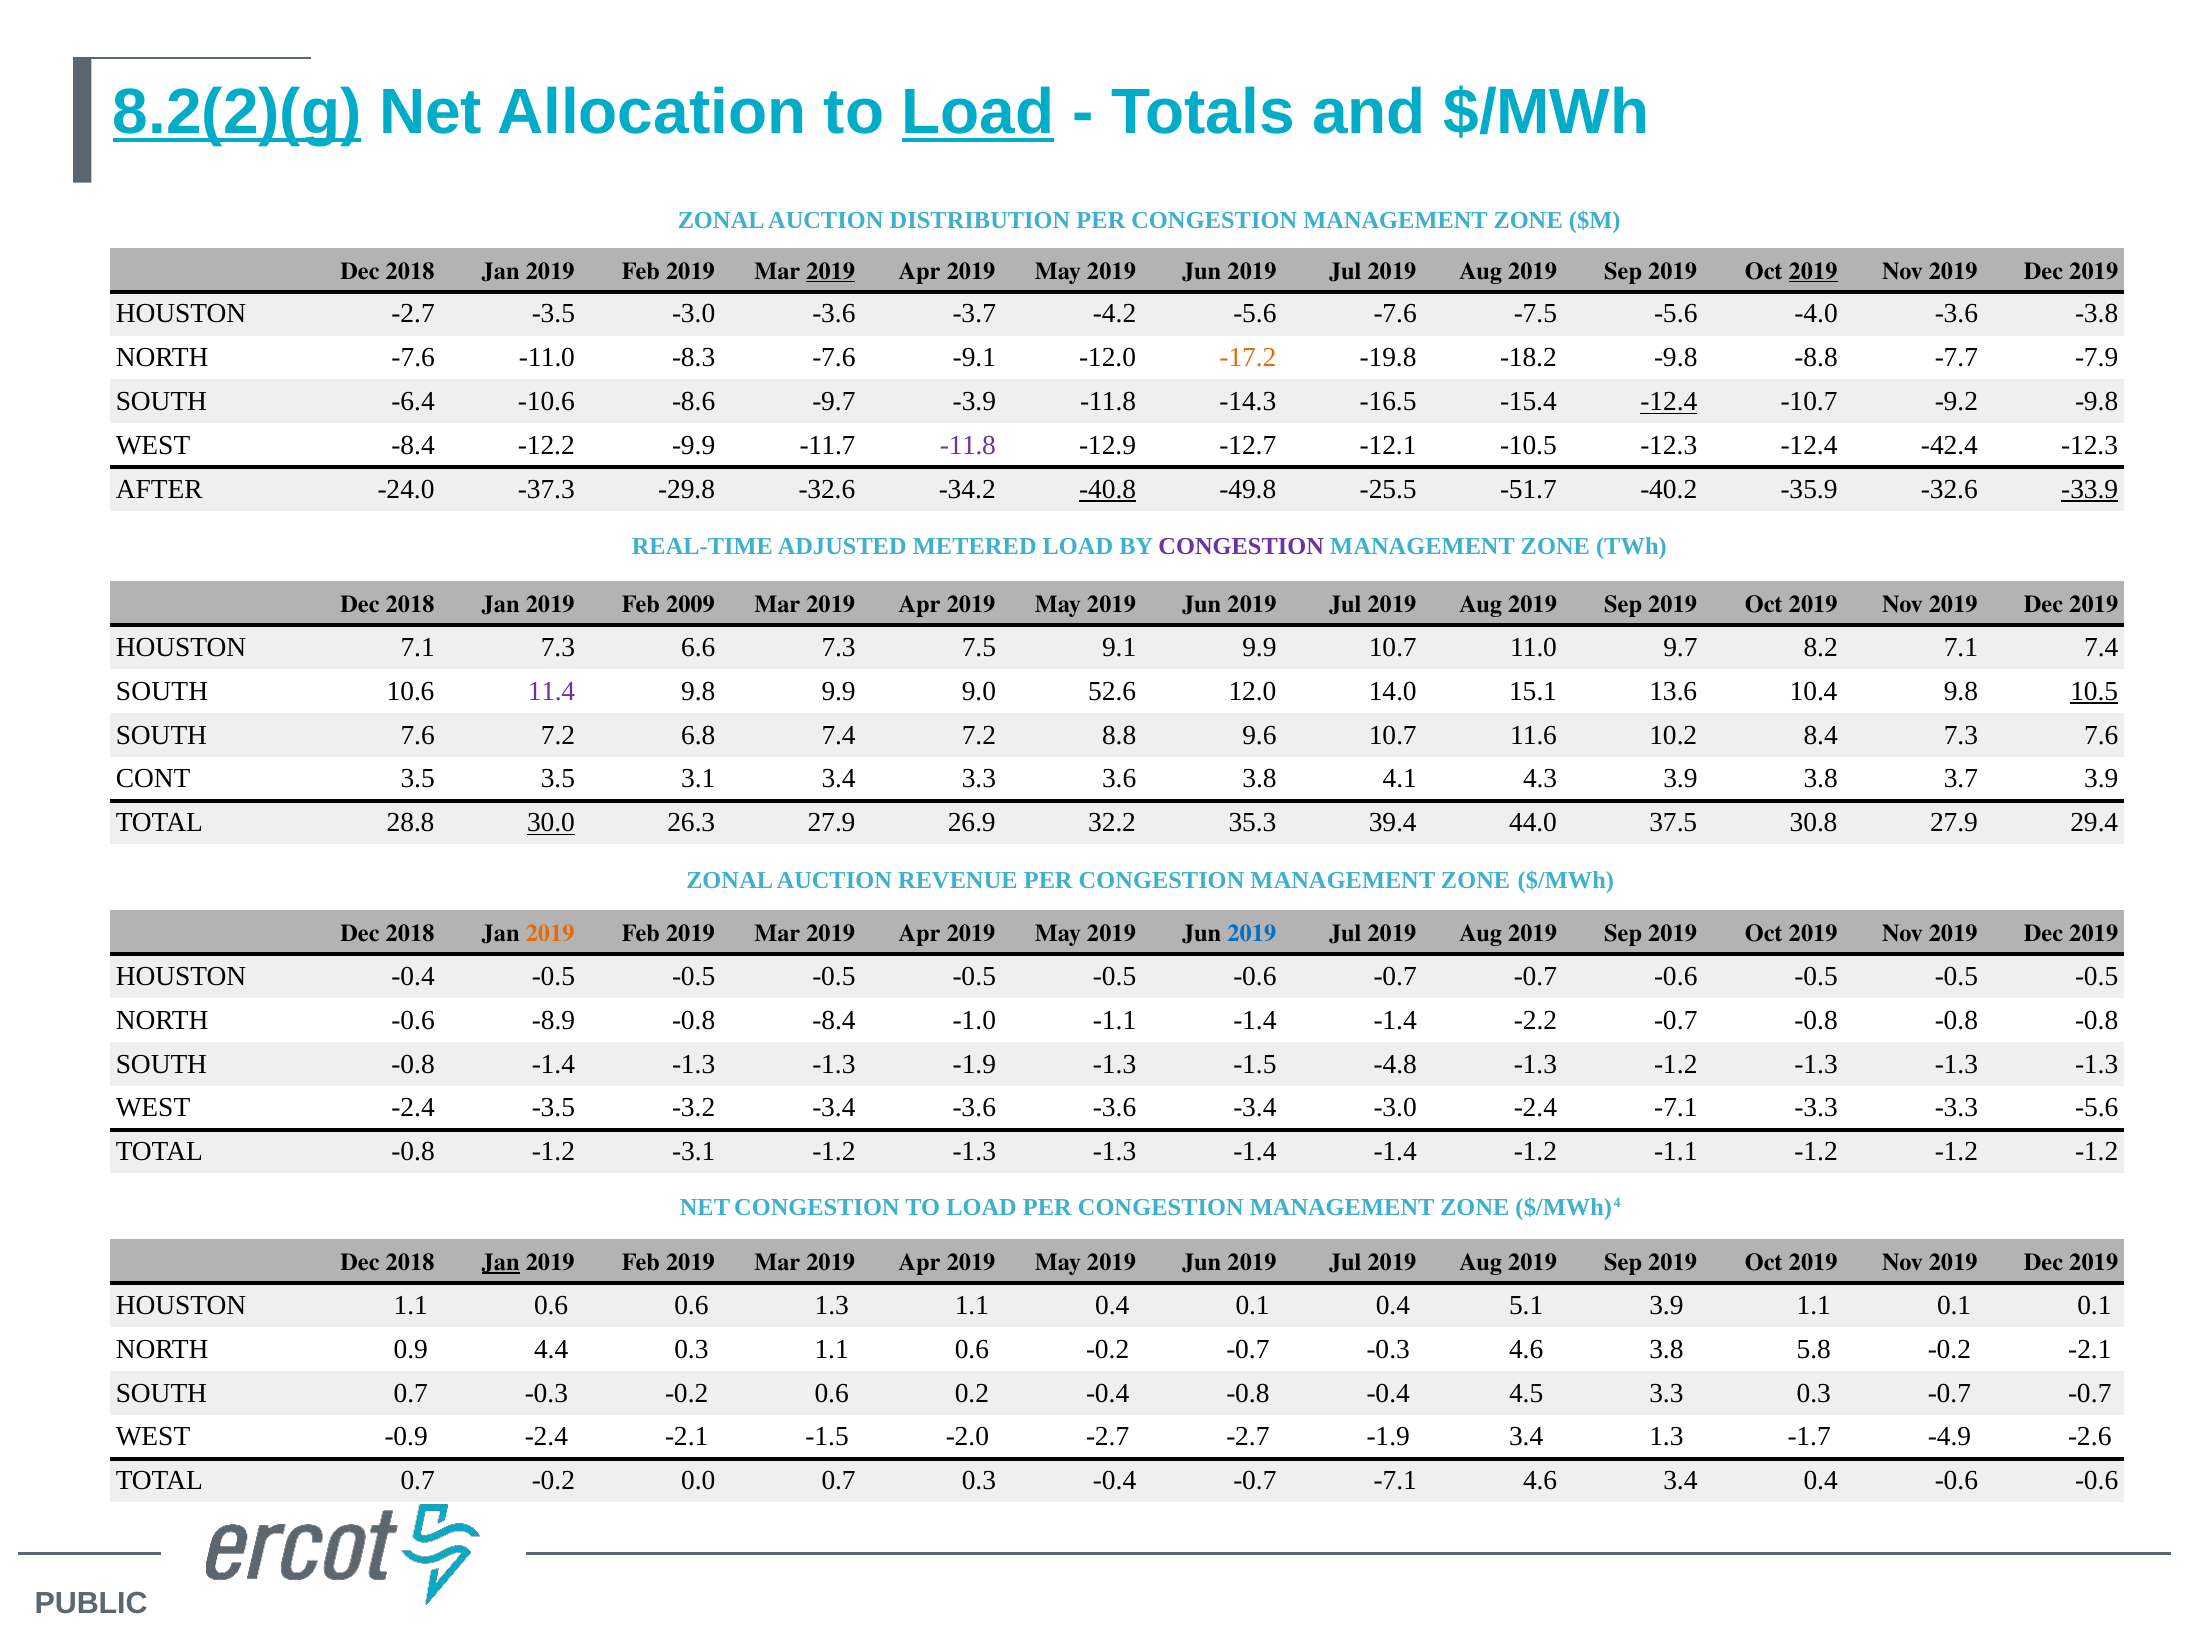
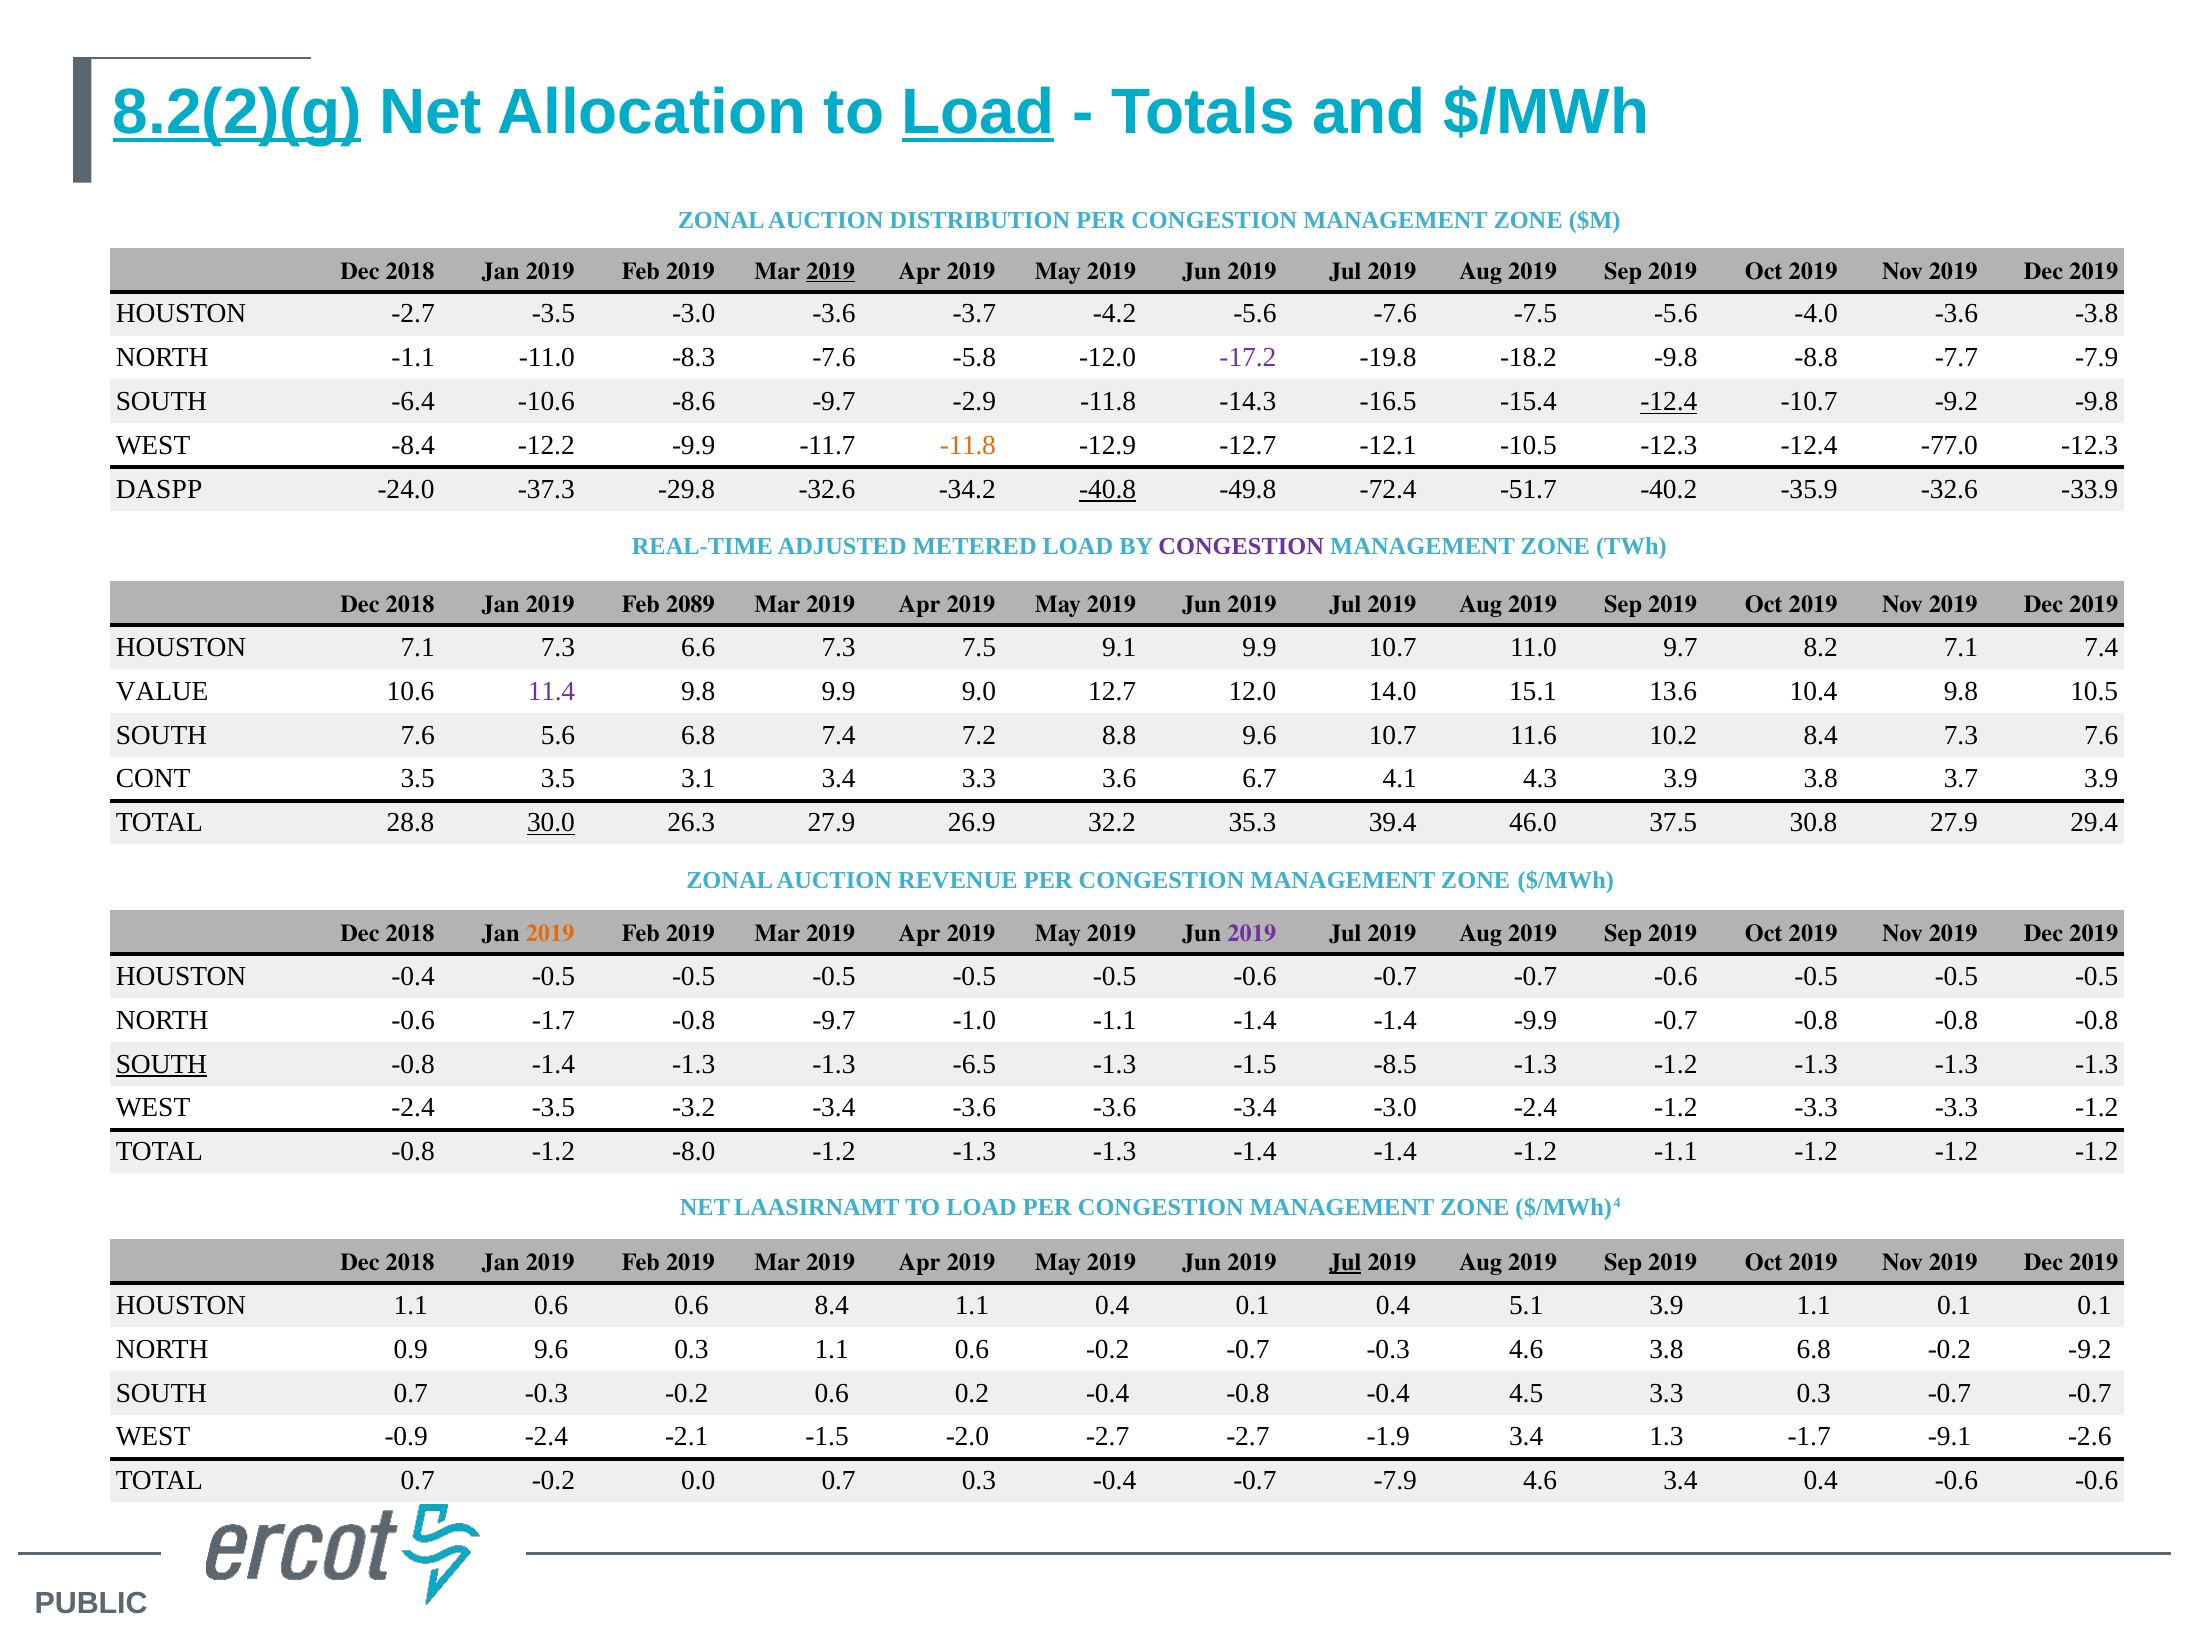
2019 underline: present -> none (1813, 271)
NORTH -7.6: -7.6 -> -1.1 (413, 358)
-9.1: -9.1 -> -5.8 (974, 358)
-17.2 colour: orange -> purple (1248, 358)
-3.9: -3.9 -> -2.9 (974, 402)
-11.8 colour: purple -> orange (968, 445)
-42.4: -42.4 -> -77.0 (1949, 445)
AFTER: AFTER -> DASPP (159, 489)
-25.5: -25.5 -> -72.4 (1388, 489)
-33.9 underline: present -> none (2090, 489)
2009: 2009 -> 2089 (690, 605)
SOUTH: SOUTH -> VALUE (162, 691)
52.6: 52.6 -> 12.7 (1112, 691)
10.5 underline: present -> none (2094, 691)
7.6 7.2: 7.2 -> 5.6 (558, 735)
3.6 3.8: 3.8 -> 6.7 (1260, 779)
44.0: 44.0 -> 46.0 (1533, 823)
2019 colour: blue -> purple (1252, 933)
-0.6 -8.9: -8.9 -> -1.7 (553, 1020)
-0.8 -8.4: -8.4 -> -9.7 (834, 1020)
-1.4 -2.2: -2.2 -> -9.9 (1536, 1020)
SOUTH underline: none -> present (161, 1064)
-1.3 -1.9: -1.9 -> -6.5 (974, 1064)
-4.8: -4.8 -> -8.5 (1395, 1064)
-2.4 -7.1: -7.1 -> -1.2 (1676, 1108)
-3.3 -5.6: -5.6 -> -1.2 (2097, 1108)
-3.1: -3.1 -> -8.0 (694, 1152)
NET CONGESTION: CONGESTION -> LAASIRNAMT (817, 1207)
Jan underline: present -> none (501, 1262)
Jul underline: none -> present (1345, 1262)
0.6 1.3: 1.3 -> 8.4 (832, 1305)
0.9 4.4: 4.4 -> 9.6 (551, 1349)
3.8 5.8: 5.8 -> 6.8 (1814, 1349)
-0.2 -2.1: -2.1 -> -9.2 (2090, 1349)
-4.9: -4.9 -> -9.1 (1950, 1437)
-0.7 -7.1: -7.1 -> -7.9 (1395, 1481)
